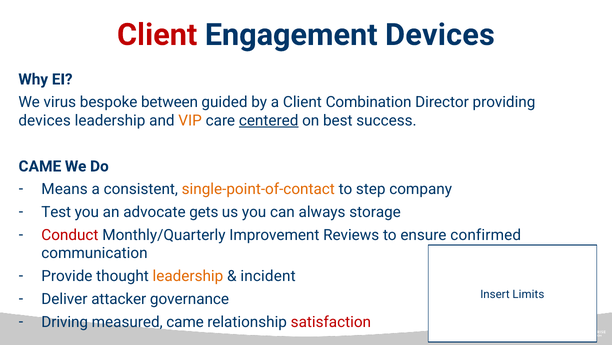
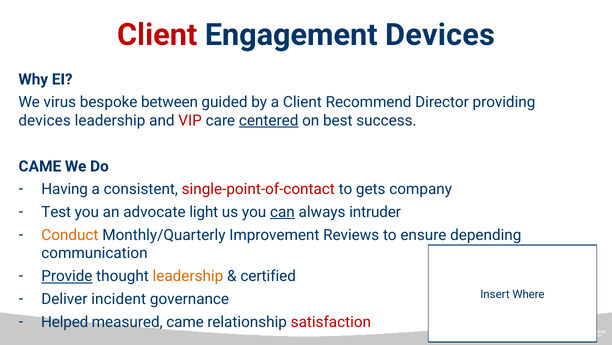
Combination: Combination -> Recommend (369, 102)
VIP colour: orange -> red (190, 120)
Means: Means -> Having (65, 189)
single-point-of-contact colour: orange -> red (258, 189)
step: step -> gets (371, 189)
gets: gets -> light (204, 212)
can underline: none -> present (282, 212)
storage: storage -> intruder (375, 212)
Conduct colour: red -> orange (70, 234)
confirmed: confirmed -> depending (486, 234)
Provide underline: none -> present (67, 276)
incident: incident -> certified (268, 276)
Limits: Limits -> Where (528, 294)
attacker: attacker -> incident (119, 298)
Driving: Driving -> Helped (65, 321)
